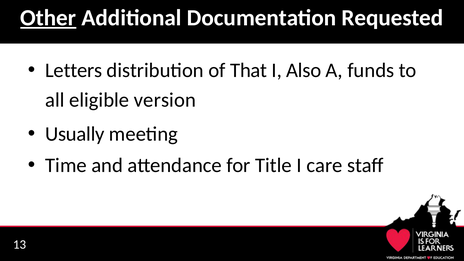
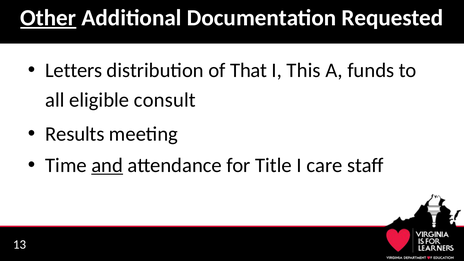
Also: Also -> This (304, 70)
version: version -> consult (165, 100)
Usually: Usually -> Results (75, 134)
and underline: none -> present (107, 165)
